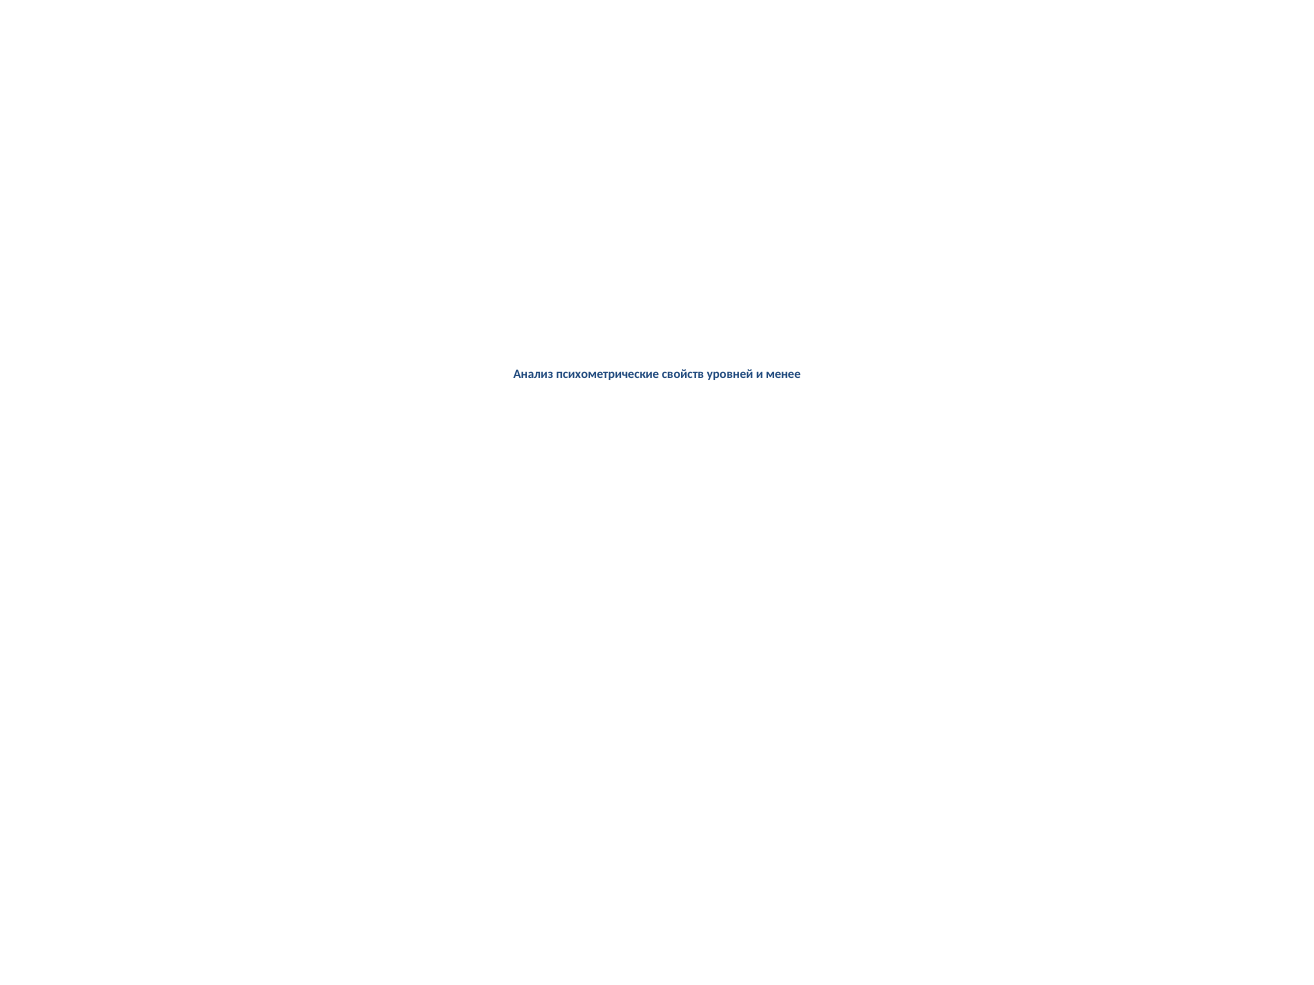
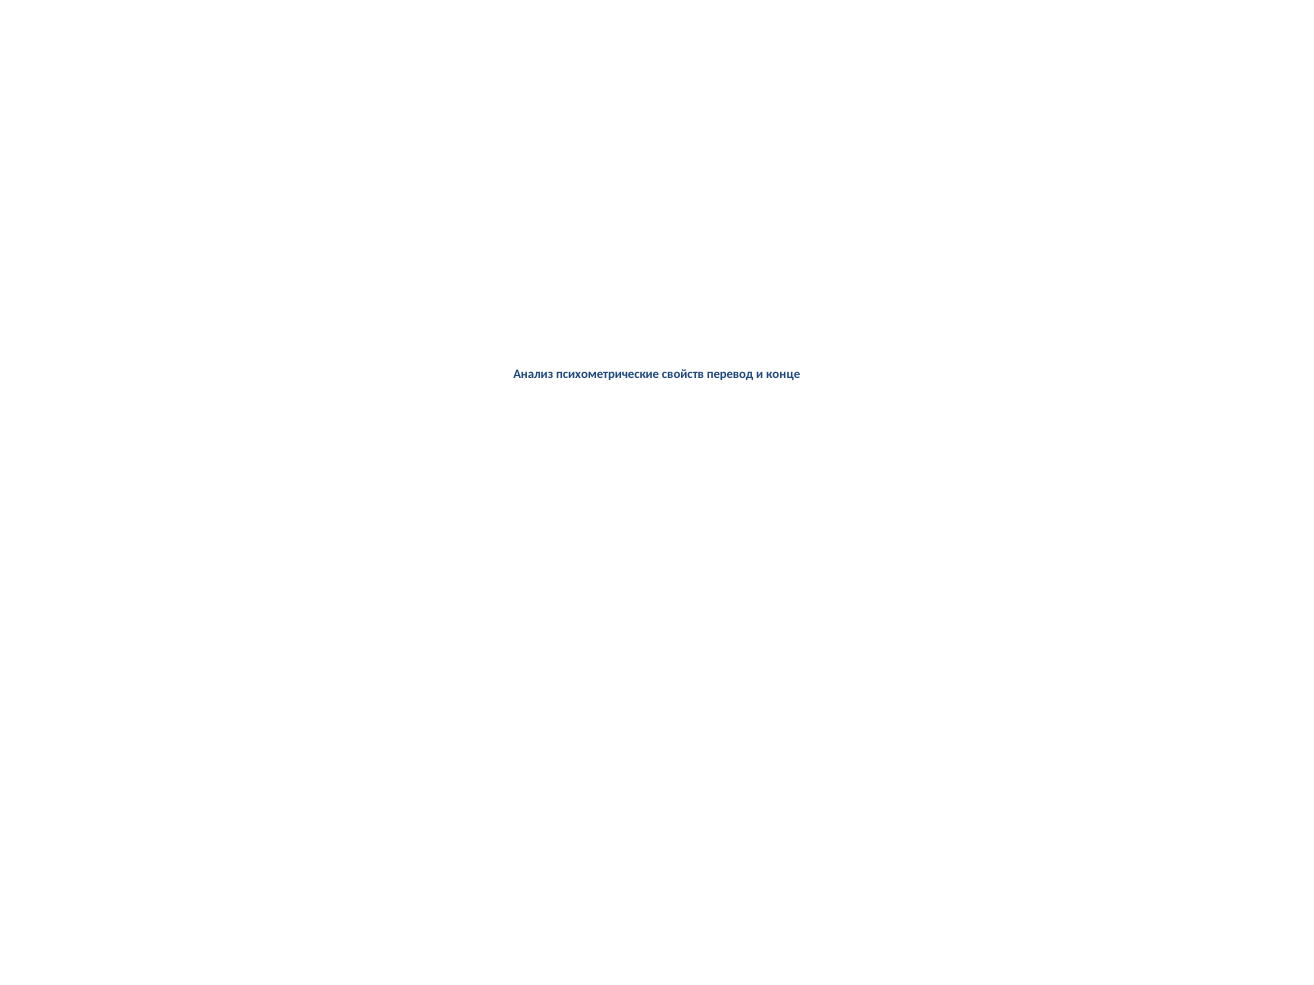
уровней: уровней -> перевод (730, 374)
менее: менее -> конце (783, 374)
